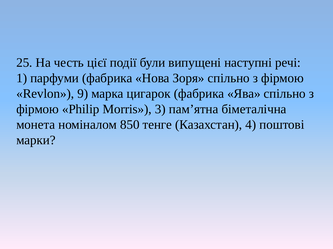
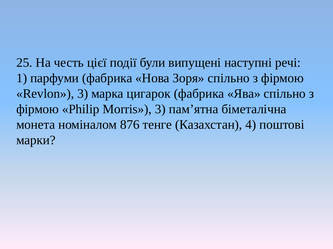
Revlon 9: 9 -> 3 (83, 94)
850: 850 -> 876 (130, 125)
